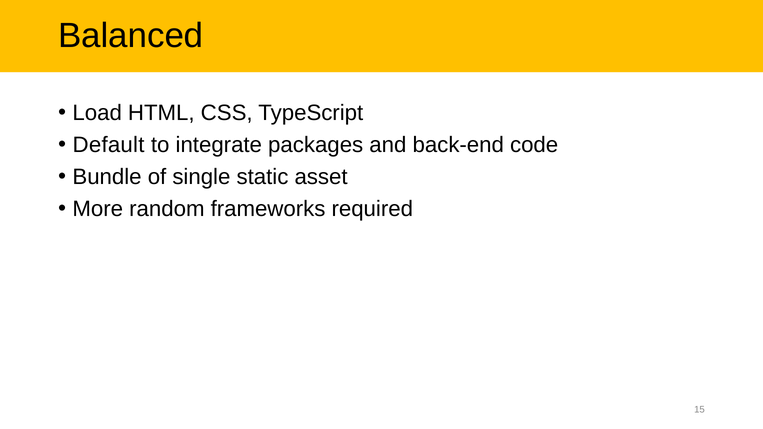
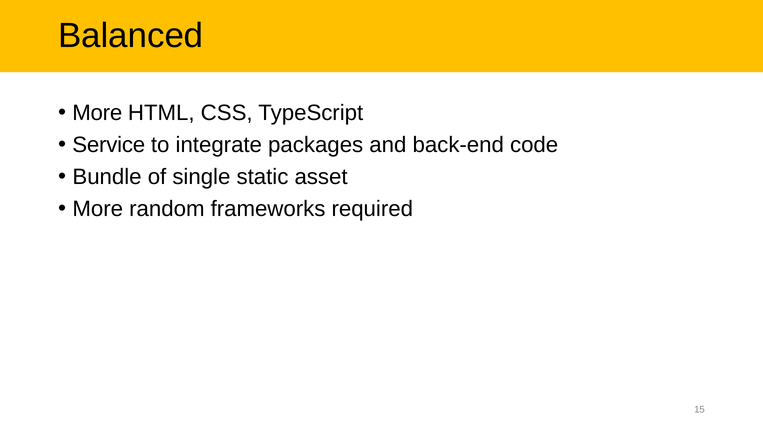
Load: Load -> More (97, 113)
Default: Default -> Service (109, 145)
